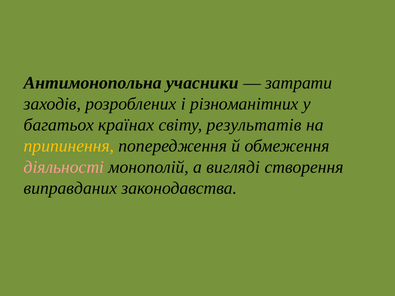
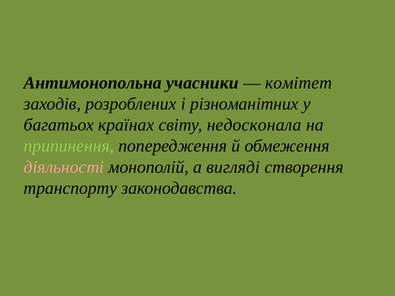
затрати: затрати -> комітет (299, 83)
результатів: результатів -> недосконала (254, 125)
припинення colour: yellow -> light green (69, 146)
виправданих: виправданих -> транспорту (70, 188)
